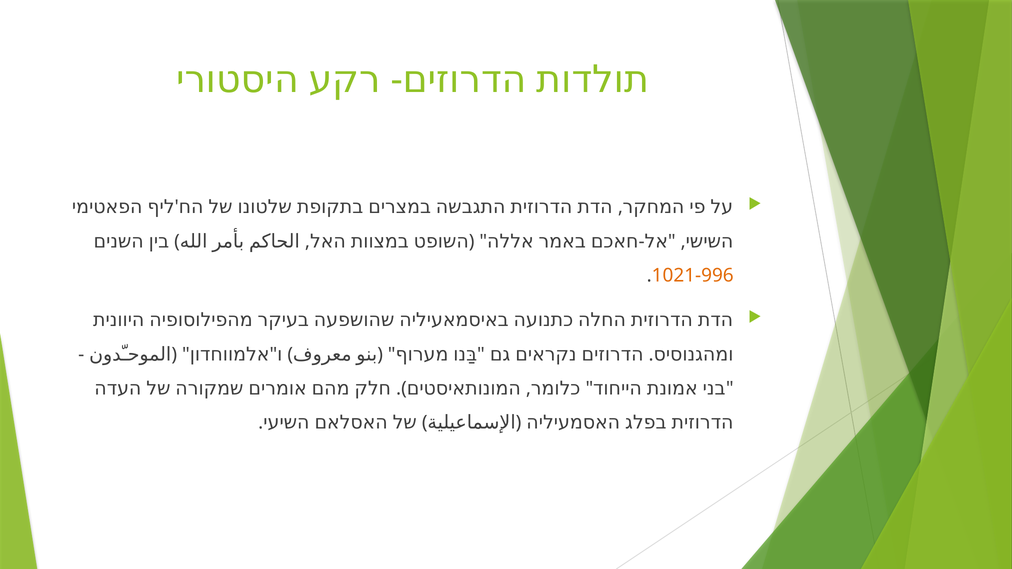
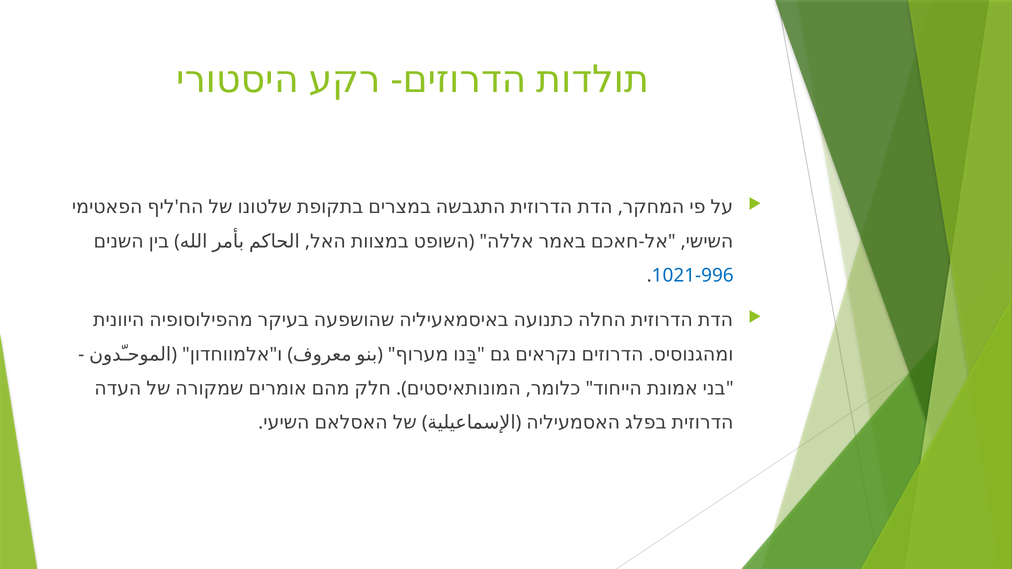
1021-996 colour: orange -> blue (693, 276)
